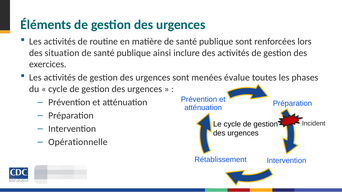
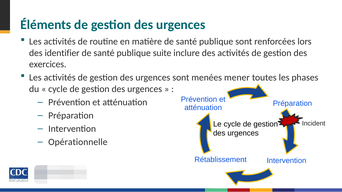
situation: situation -> identifier (62, 53)
ainsi: ainsi -> suite (162, 53)
évalue: évalue -> mener (237, 78)
